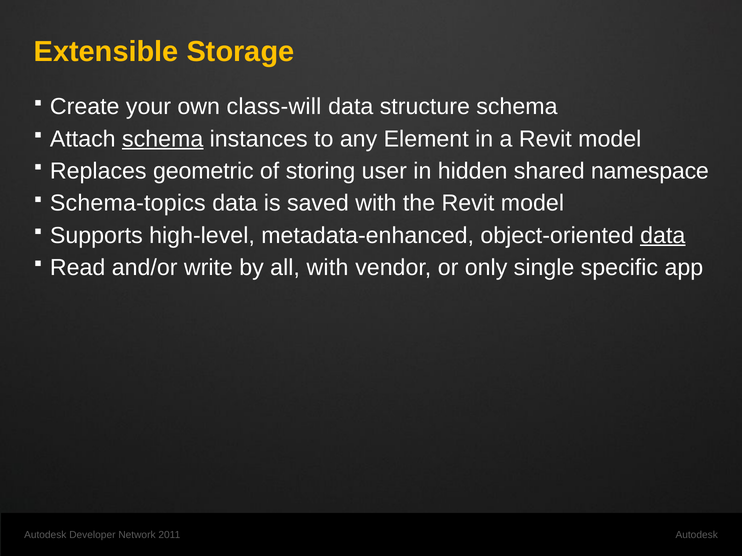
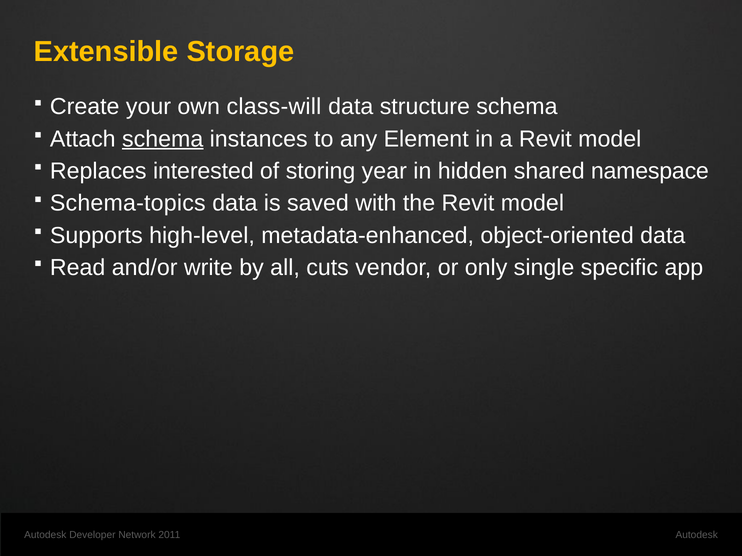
geometric: geometric -> interested (203, 171)
user: user -> year (384, 171)
data underline: present -> none (663, 236)
all with: with -> cuts (328, 268)
